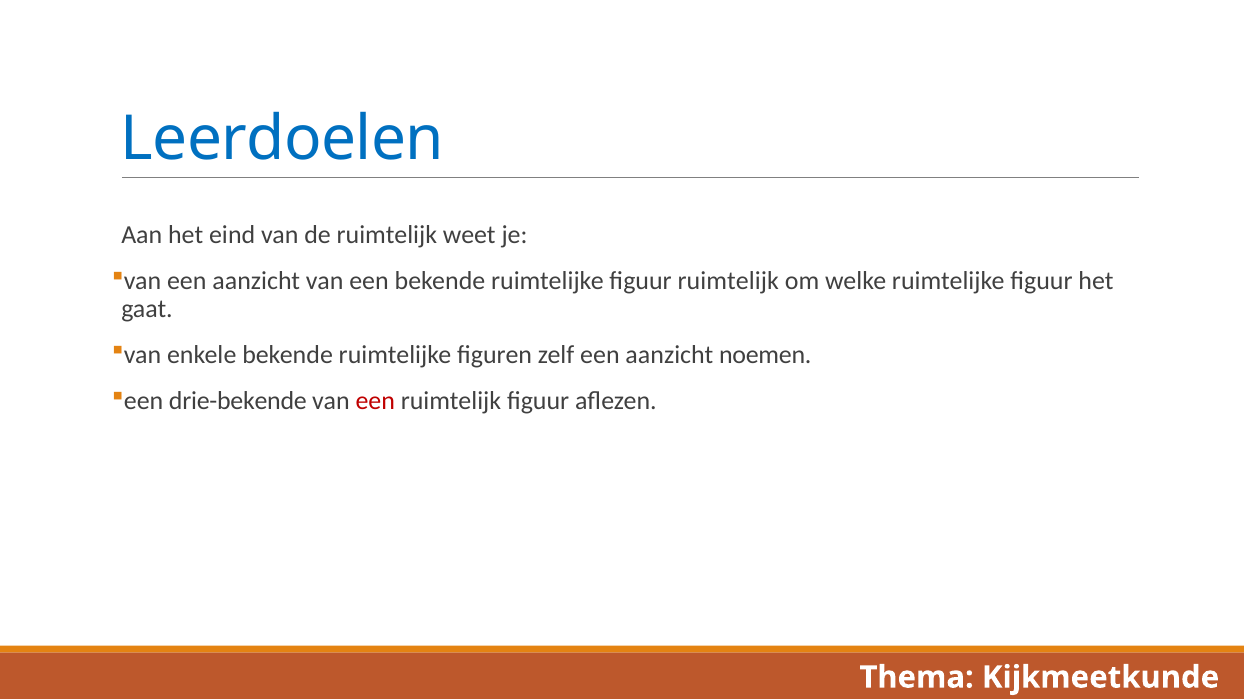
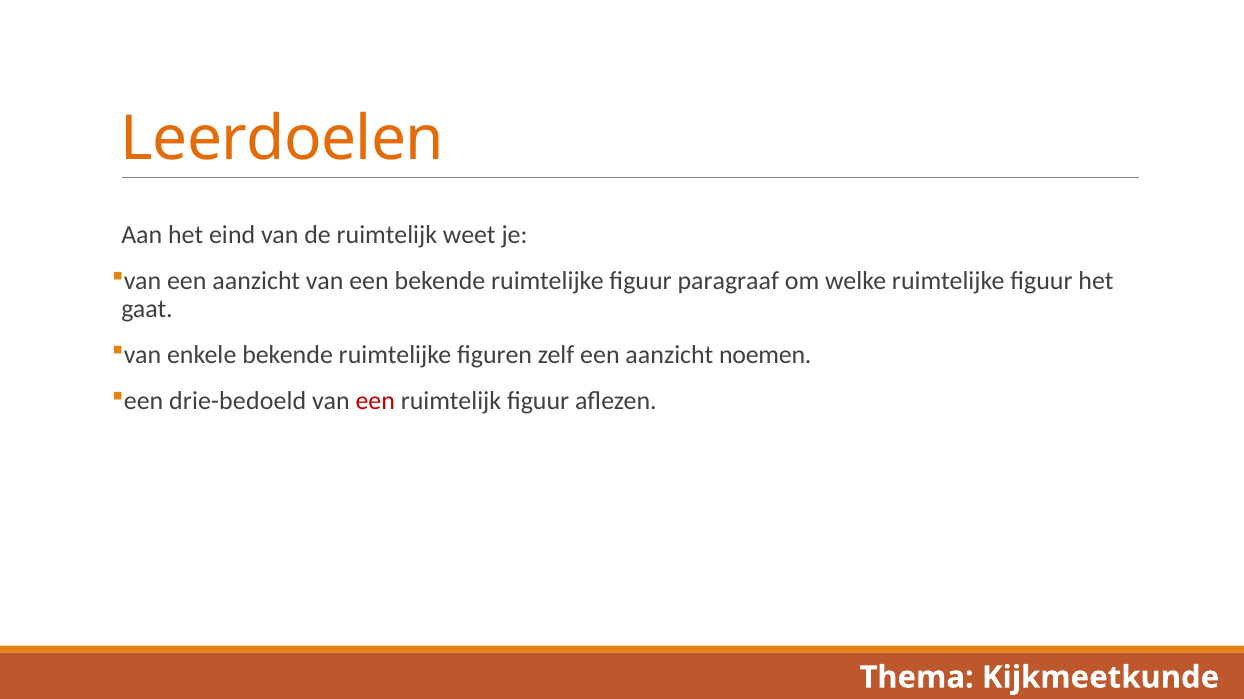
Leerdoelen colour: blue -> orange (282, 139)
figuur ruimtelijk: ruimtelijk -> paragraaf (728, 281)
drie-bekende: drie-bekende -> drie-bedoeld (238, 401)
